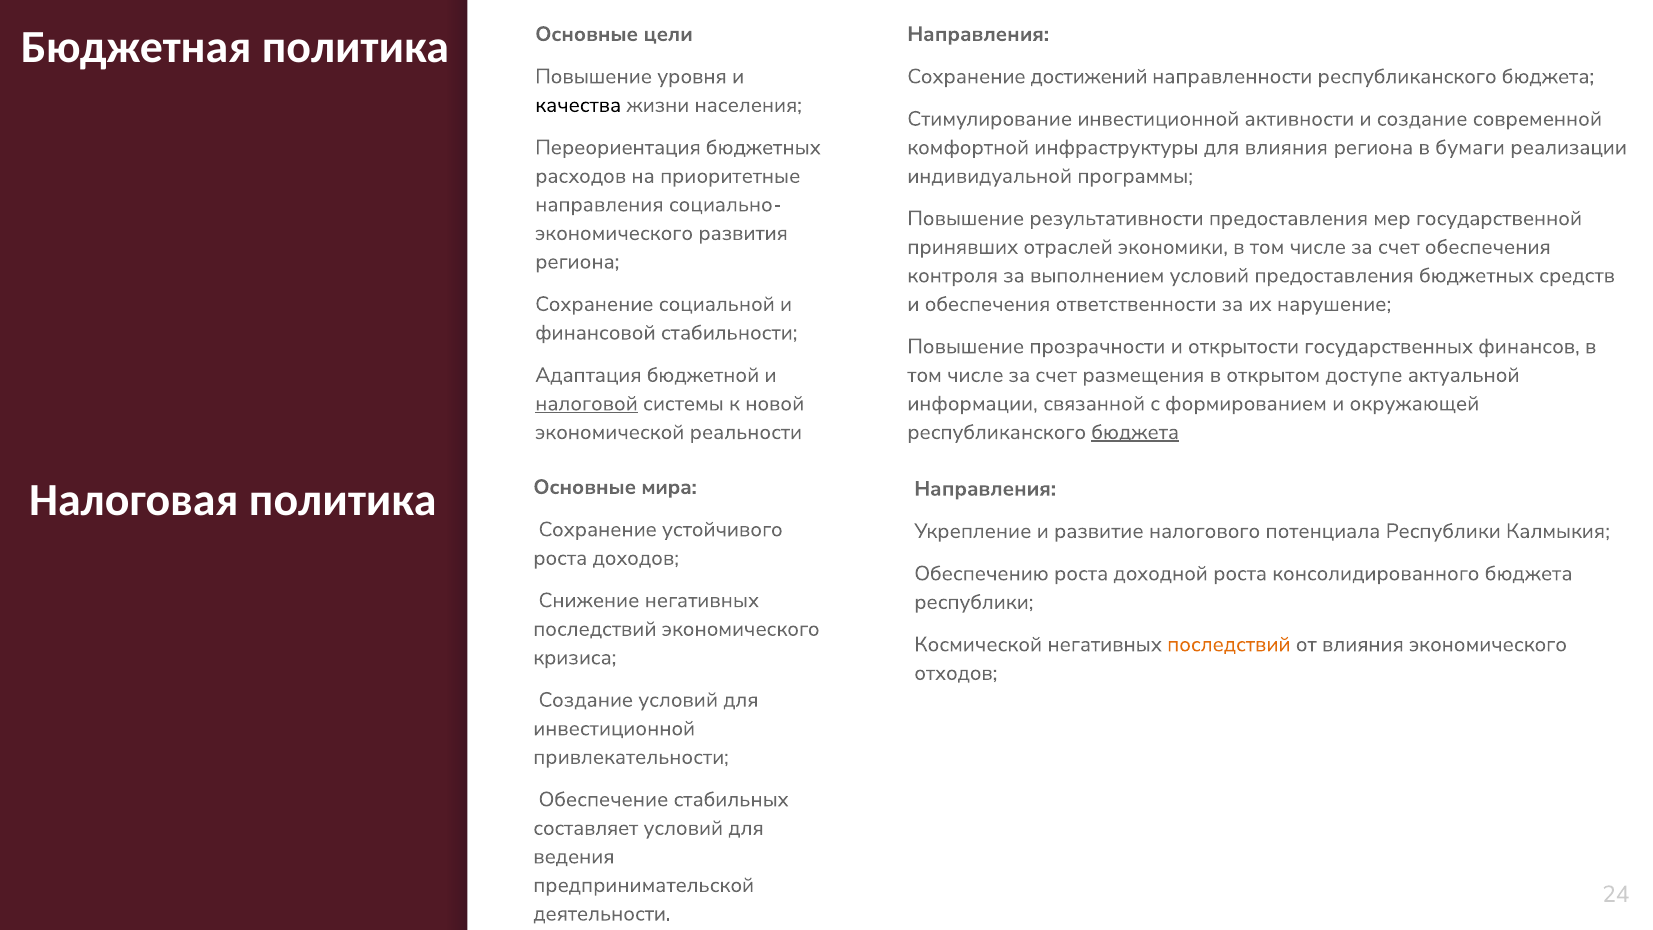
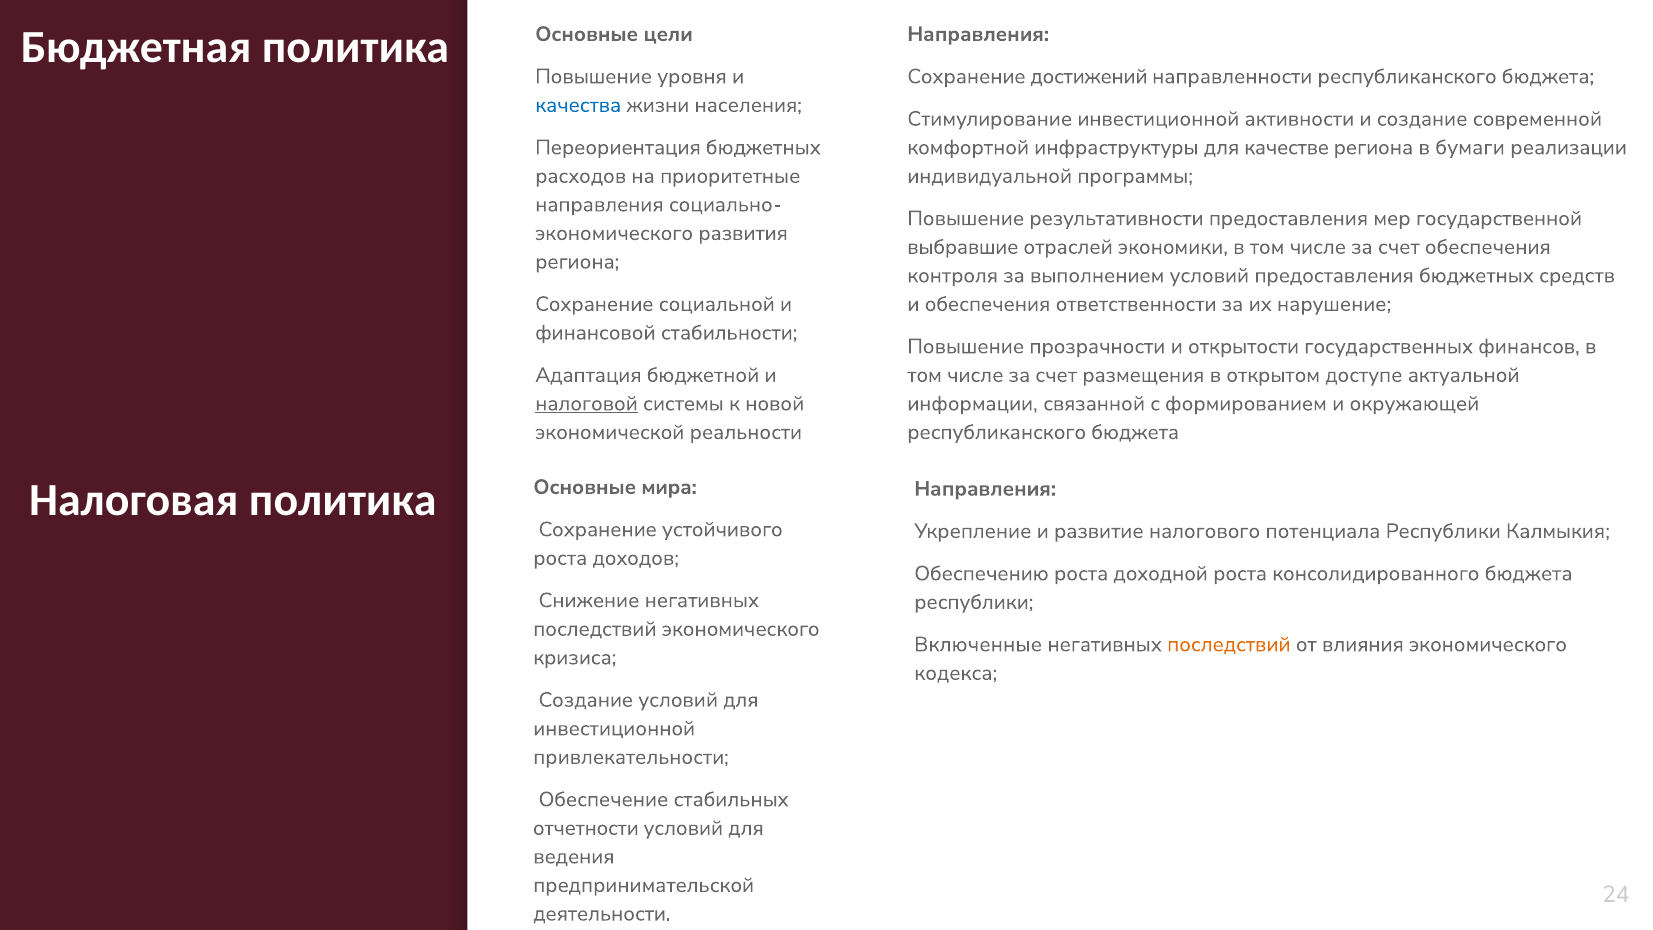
качества colour: black -> blue (578, 105)
для влияния: влияния -> качестве (1287, 147)
принявших: принявших -> выбравшие (963, 247)
бюджета underline: present -> none (1135, 432)
Космической: Космической -> Включенные (978, 644)
отходов: отходов -> кодекса (956, 673)
составляет: составляет -> отчетности (586, 828)
